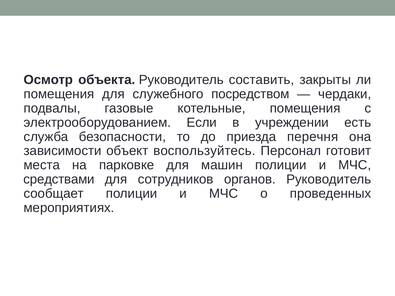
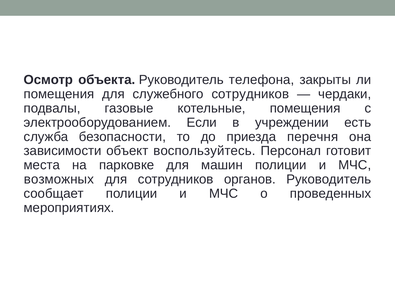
составить: составить -> телефона (262, 80)
служебного посредством: посредством -> сотрудников (250, 94)
средствами: средствами -> возможных (59, 179)
